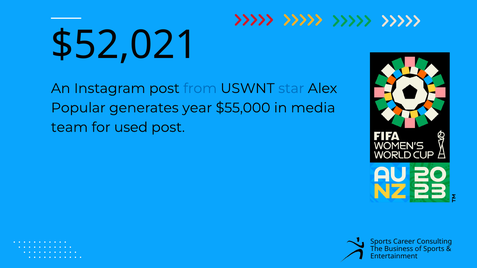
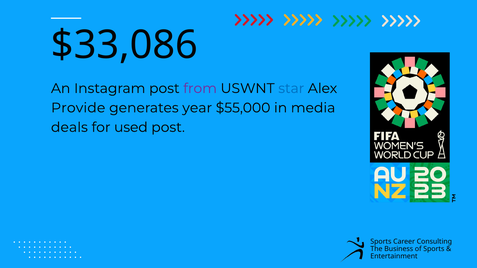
$52,021: $52,021 -> $33,086 (125, 45)
from colour: blue -> purple (200, 88)
Popular: Popular -> Provide (78, 108)
team: team -> deals (69, 127)
